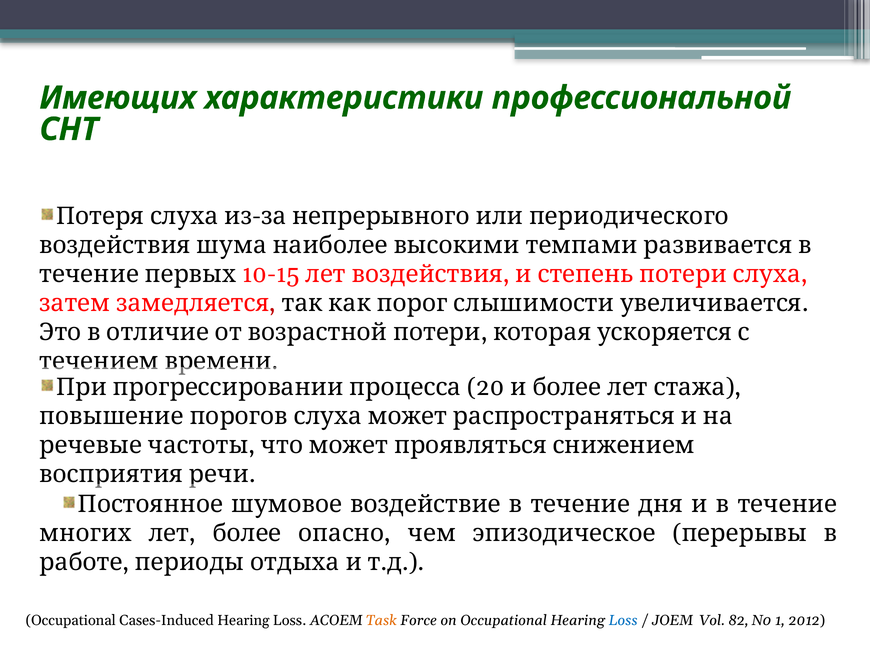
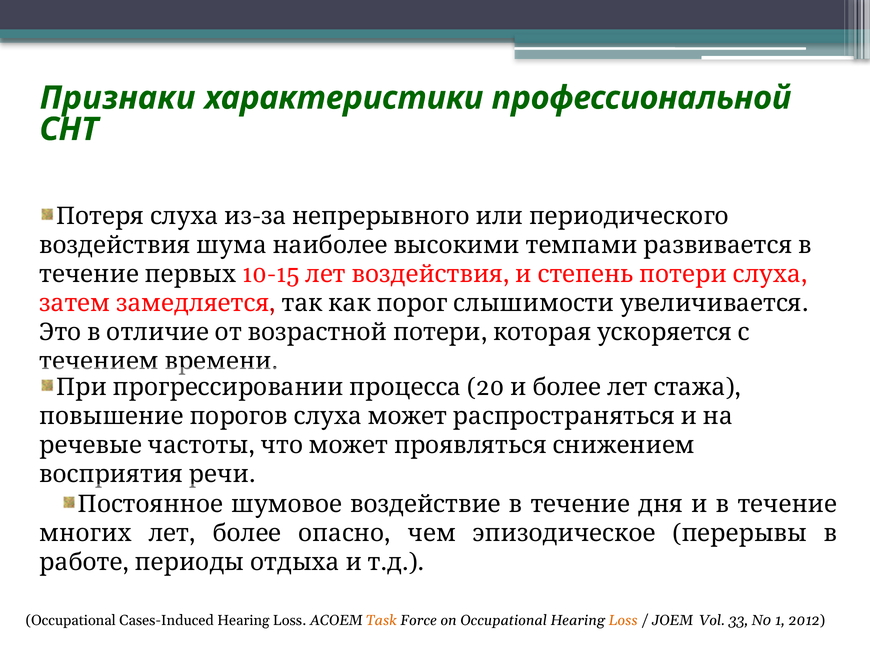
Имеющих: Имеющих -> Признаки (118, 98)
Loss colour: blue -> orange (623, 621)
82: 82 -> 33 (738, 621)
